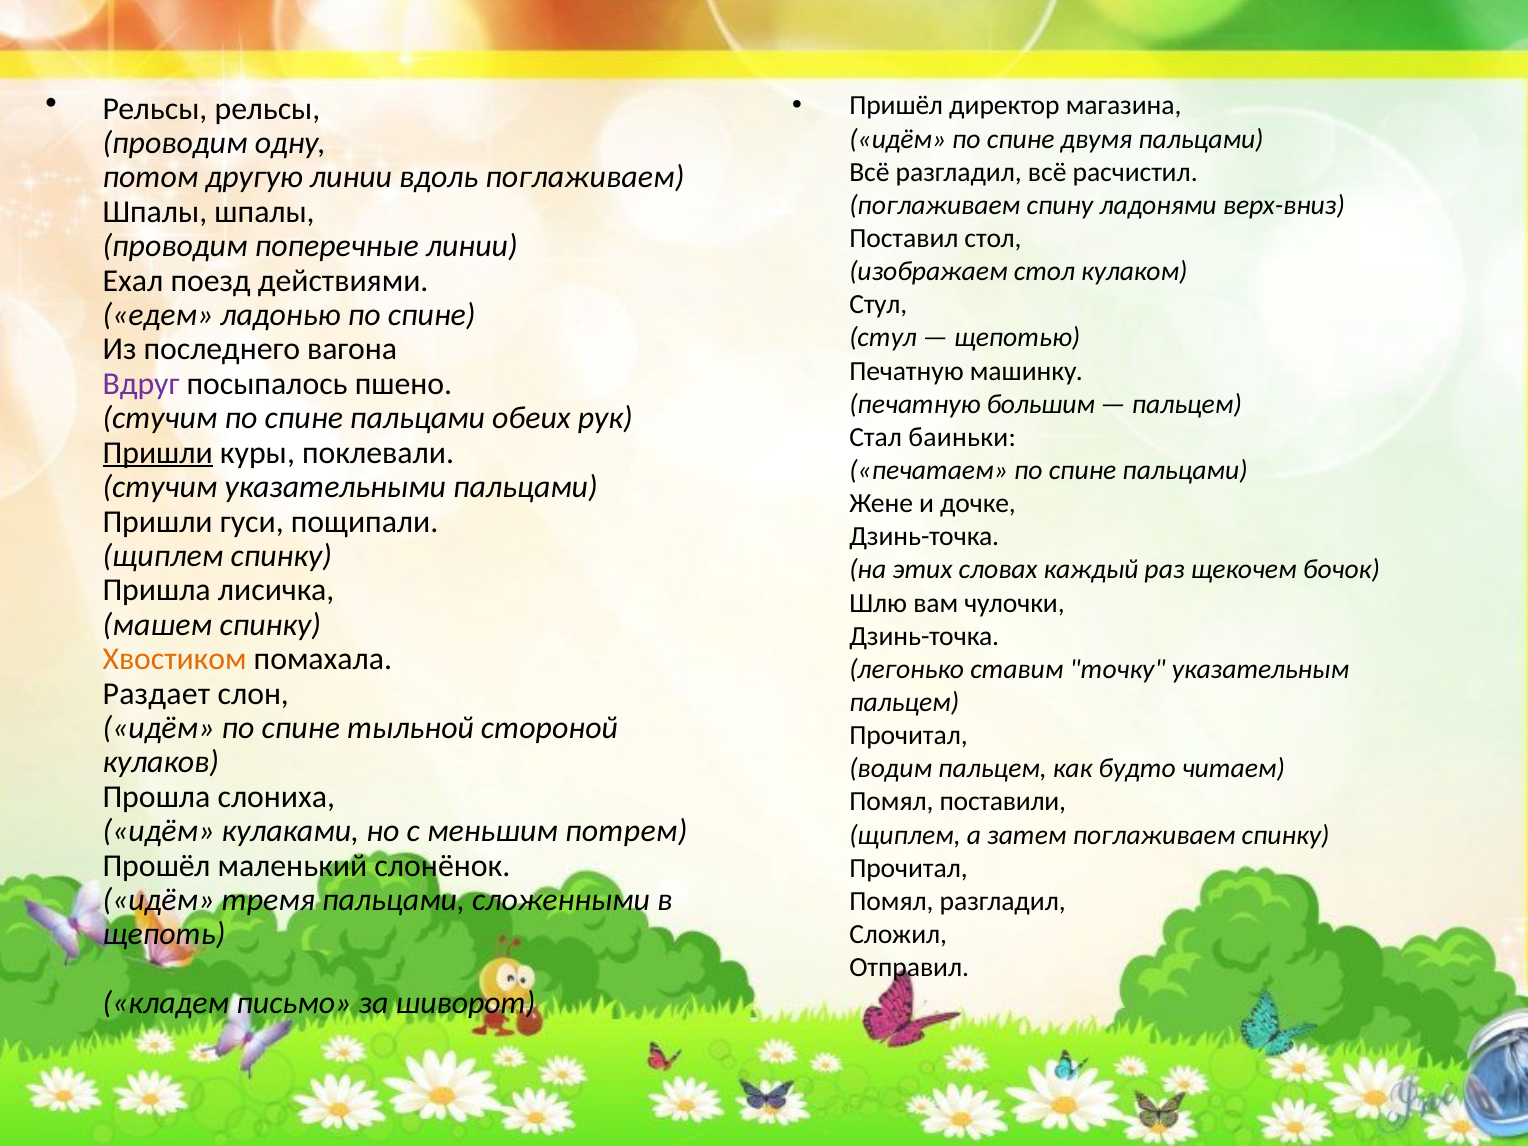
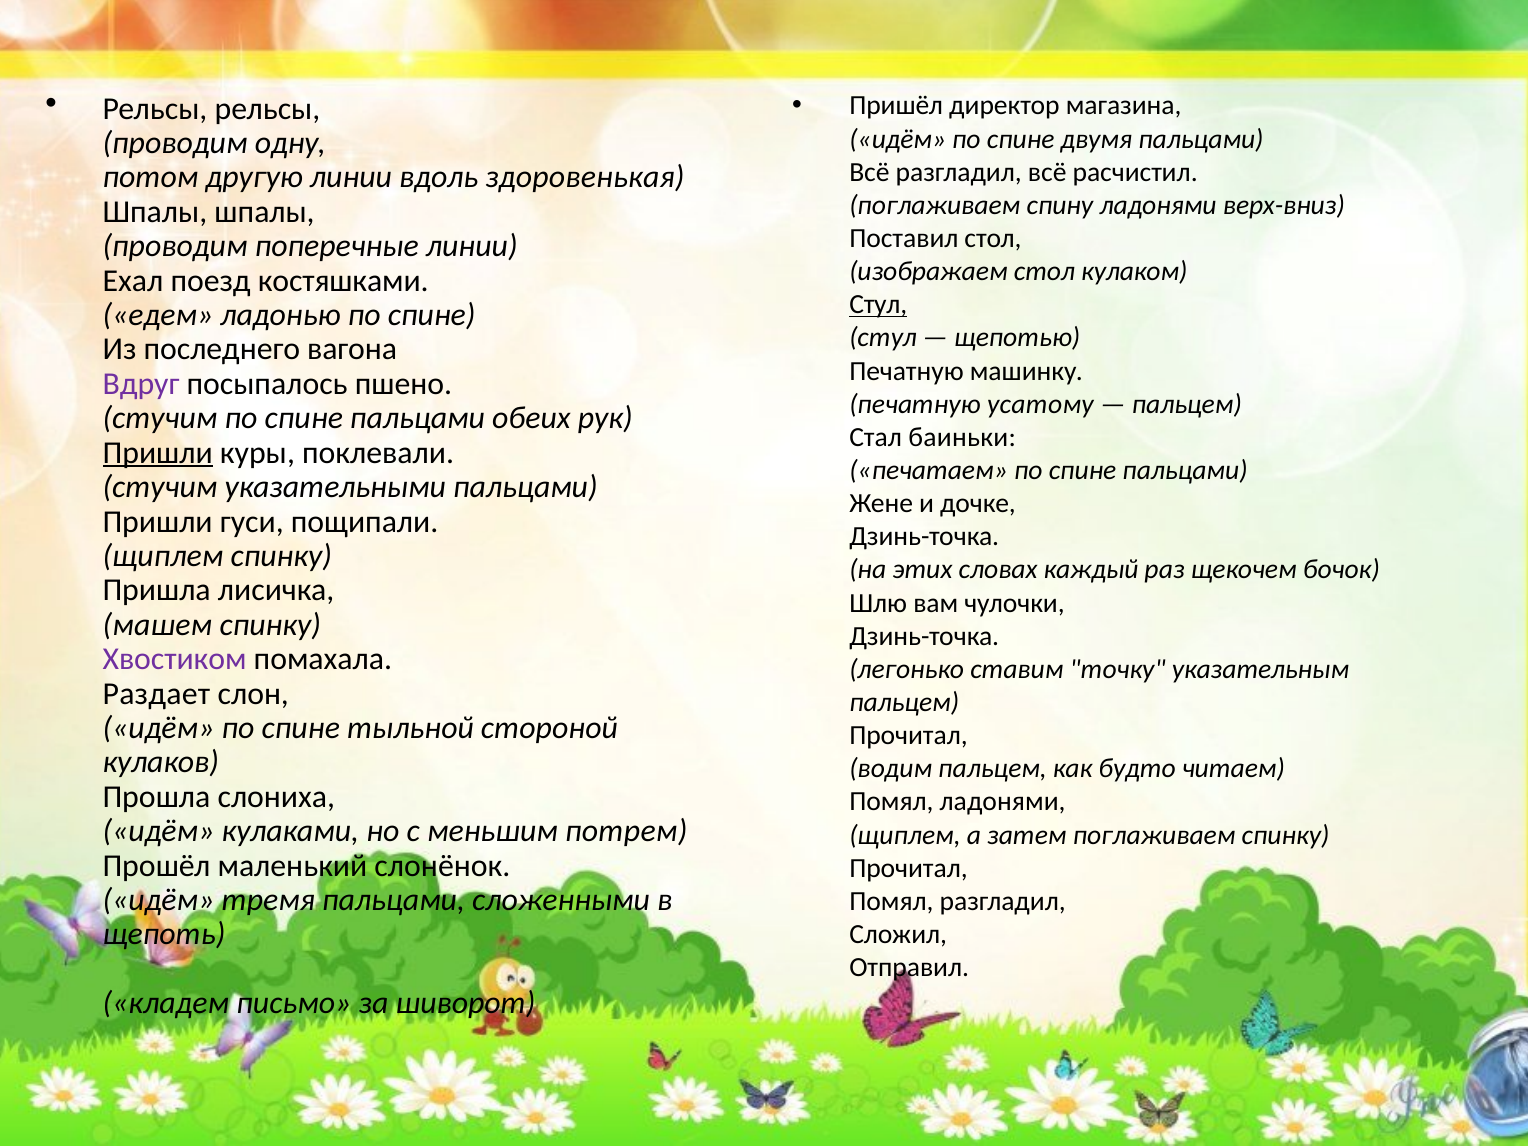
вдоль поглаживаем: поглаживаем -> здоровенькая (585, 177)
действиями: действиями -> костяшками (343, 281)
Стул underline: none -> present (878, 305)
большим: большим -> усатому (1040, 404)
Хвостиком colour: orange -> purple (175, 659)
Помял поставили: поставили -> ладонями (1003, 802)
